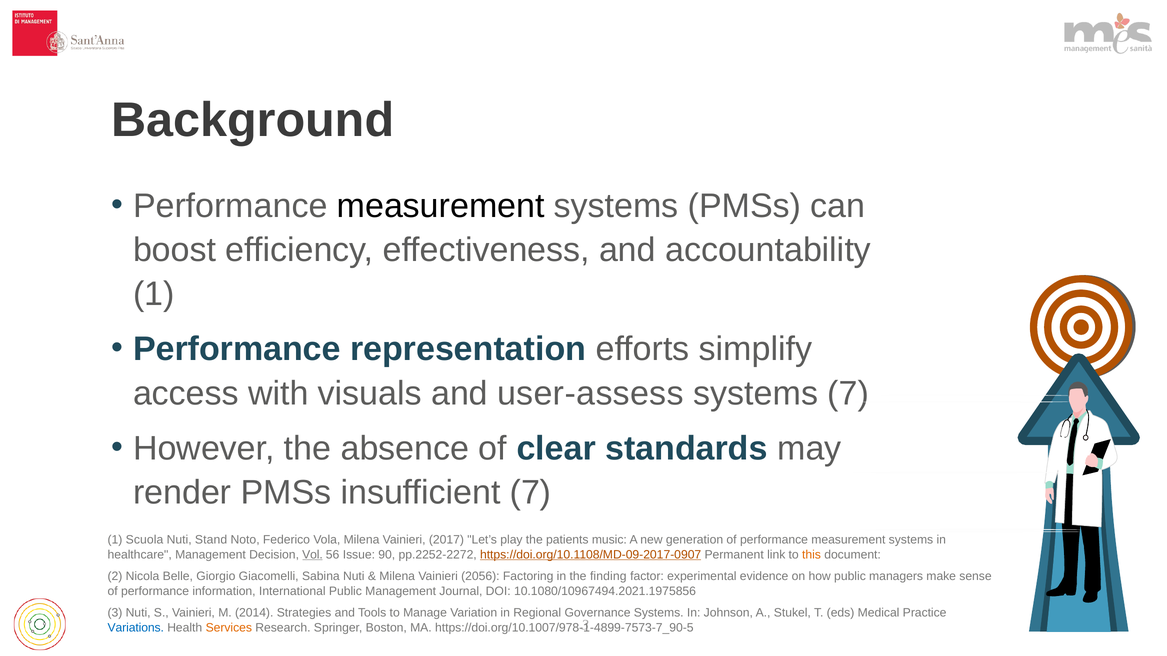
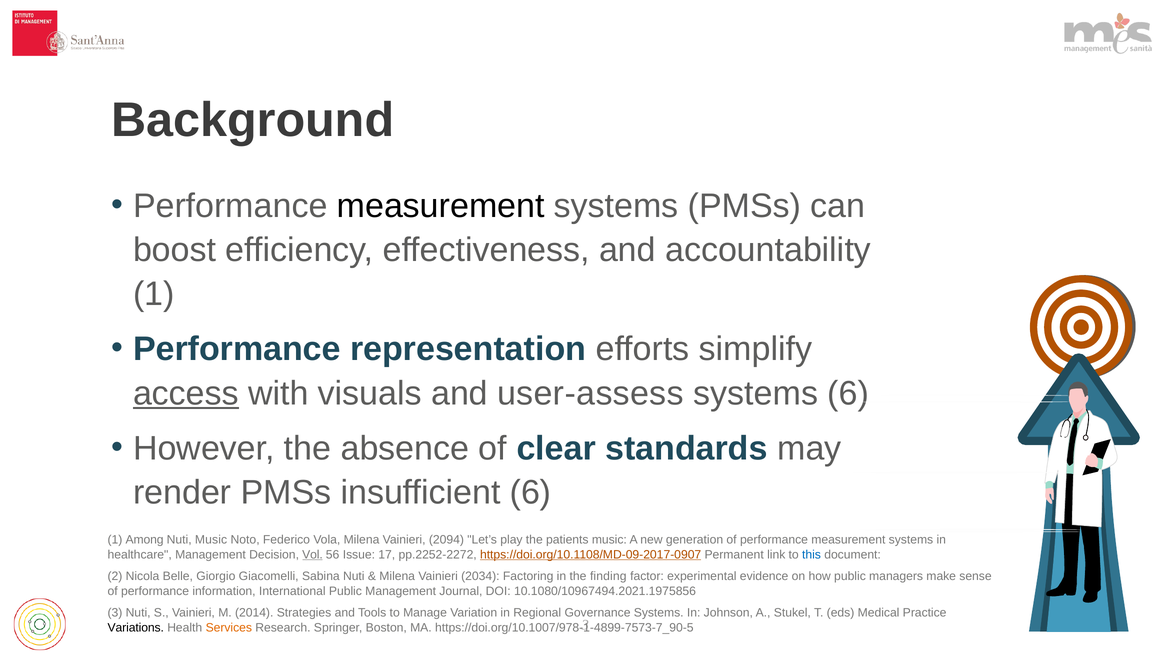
access underline: none -> present (186, 394)
systems 7: 7 -> 6 (848, 394)
insufficient 7: 7 -> 6 (531, 493)
Scuola: Scuola -> Among (145, 540)
Nuti Stand: Stand -> Music (211, 540)
2017: 2017 -> 2094 (446, 540)
90: 90 -> 17 (387, 555)
this colour: orange -> blue (812, 555)
2056: 2056 -> 2034 (480, 577)
Variations colour: blue -> black (136, 628)
